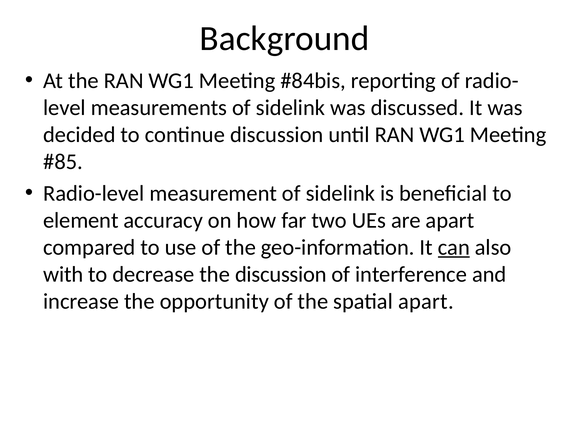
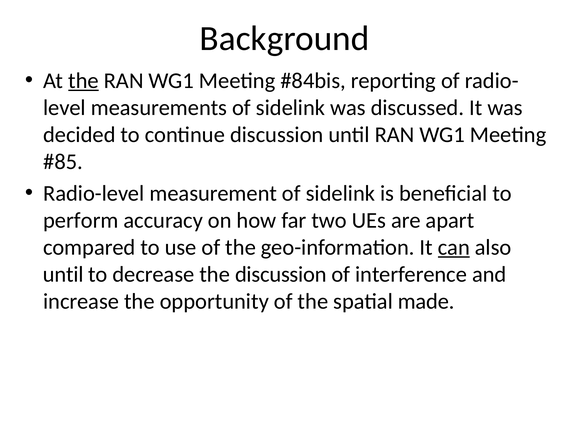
the underline: none -> present (83, 81)
element: element -> perform (81, 220)
with: with -> until (63, 274)
spatial apart: apart -> made (426, 302)
